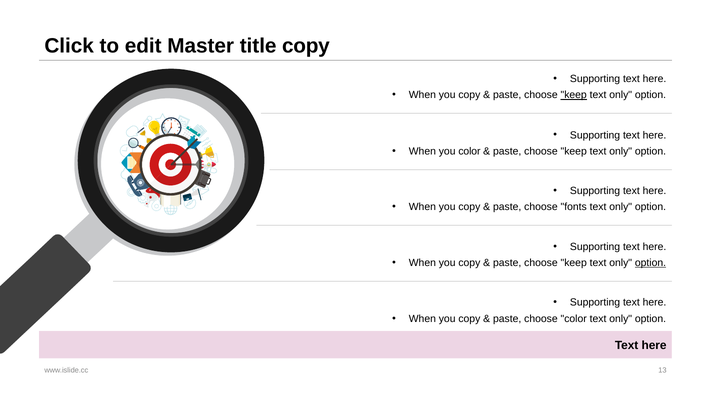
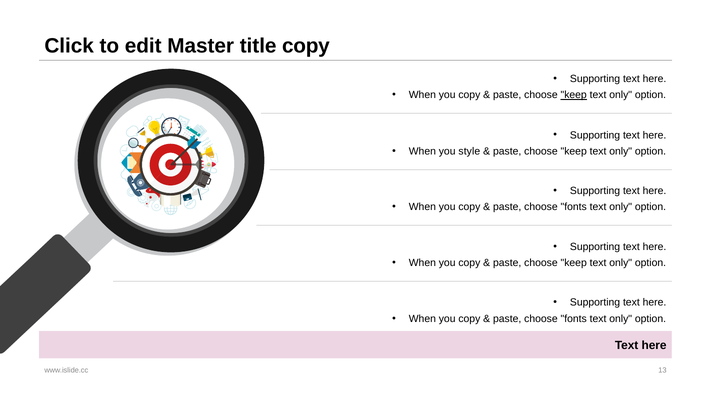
you color: color -> style (469, 151)
option underline: present -> none (650, 263)
color: color -> fonts (574, 319)
